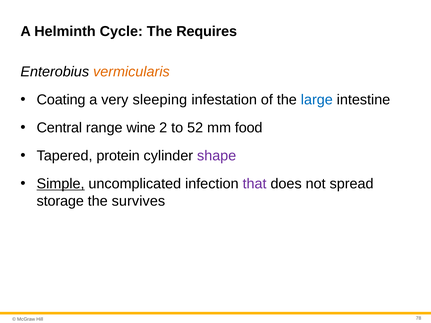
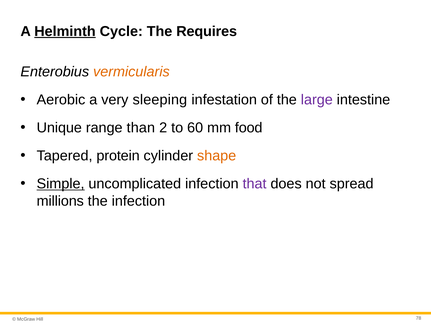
Helminth underline: none -> present (65, 31)
Coating: Coating -> Aerobic (61, 100)
large colour: blue -> purple (317, 100)
Central: Central -> Unique (59, 128)
wine: wine -> than (141, 128)
52: 52 -> 60 (195, 128)
shape colour: purple -> orange (217, 156)
storage: storage -> millions (60, 201)
the survives: survives -> infection (138, 201)
